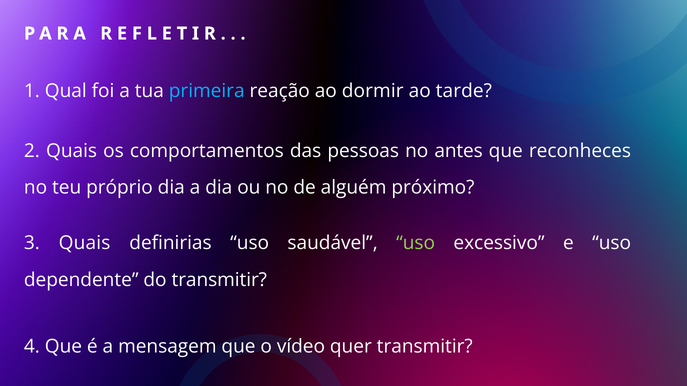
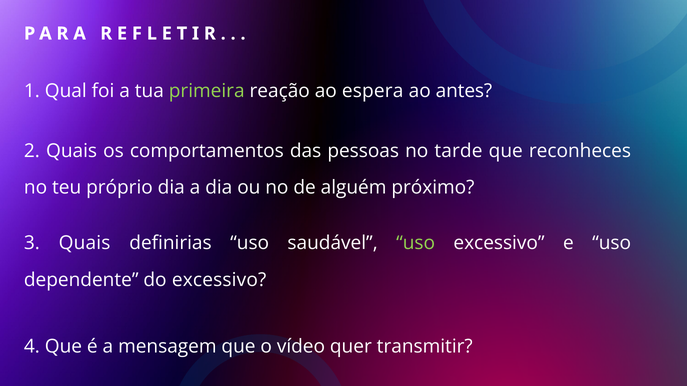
primeira colour: light blue -> light green (207, 91)
dormir: dormir -> espera (373, 91)
tarde: tarde -> antes (464, 91)
antes: antes -> tarde (458, 151)
do transmitir: transmitir -> excessivo (219, 280)
